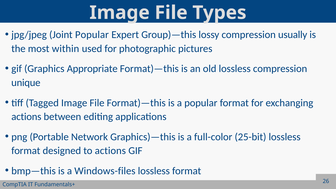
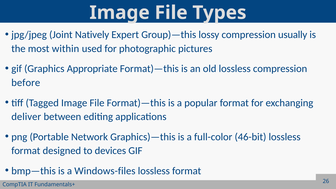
Joint Popular: Popular -> Natively (92, 35)
unique: unique -> before (26, 83)
actions: actions -> deliver (26, 117)
25-bit: 25-bit -> 46-bit (250, 137)
to actions: actions -> devices (110, 151)
